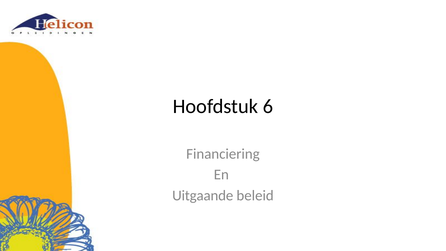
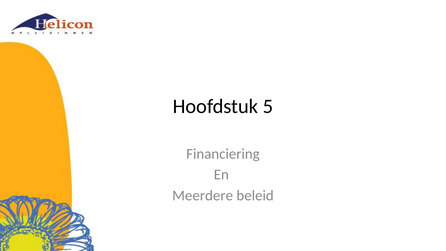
6: 6 -> 5 (268, 106)
Uitgaande: Uitgaande -> Meerdere (203, 195)
